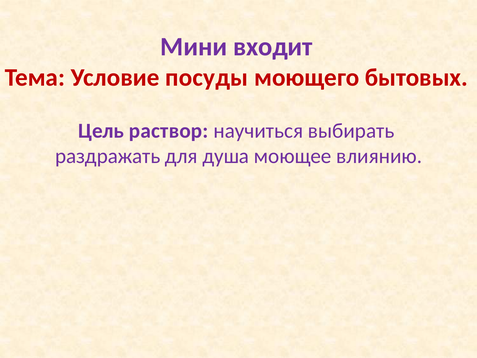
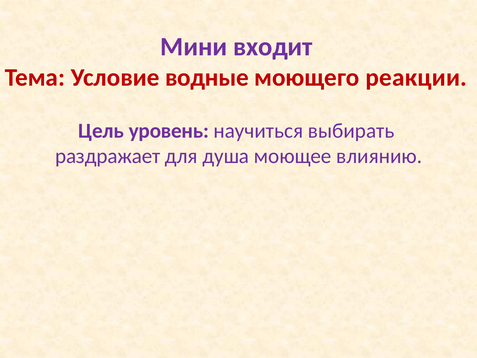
посуды: посуды -> водные (207, 78)
бытовых: бытовых -> реакции (416, 78)
раствор: раствор -> уровень (169, 131)
раздражать: раздражать -> раздражает (108, 156)
